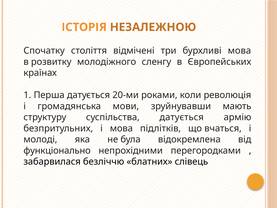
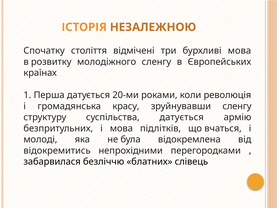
мови: мови -> красу (126, 106)
зруйнувавши мають: мають -> сленгу (237, 106)
функціонально: функціонально -> відокремитись (57, 150)
